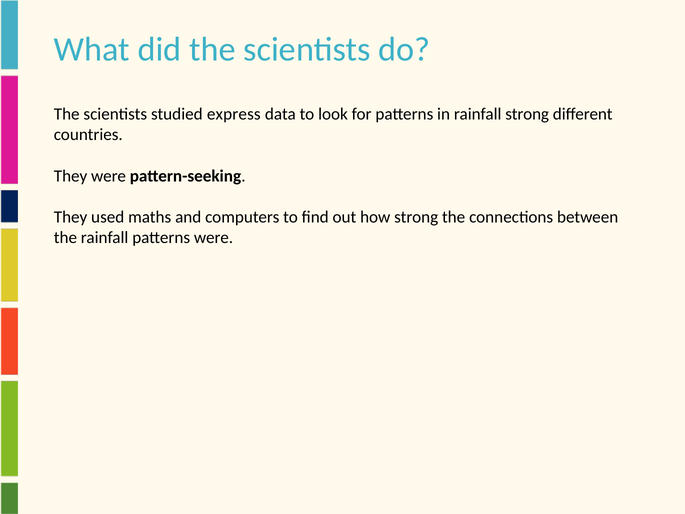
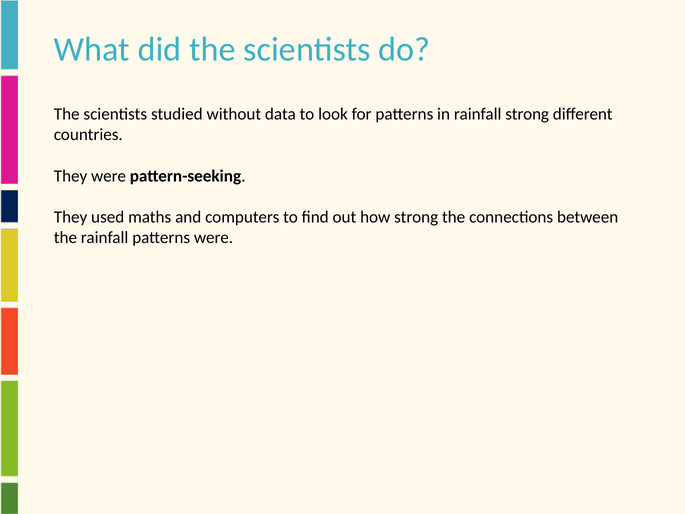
express: express -> without (234, 114)
